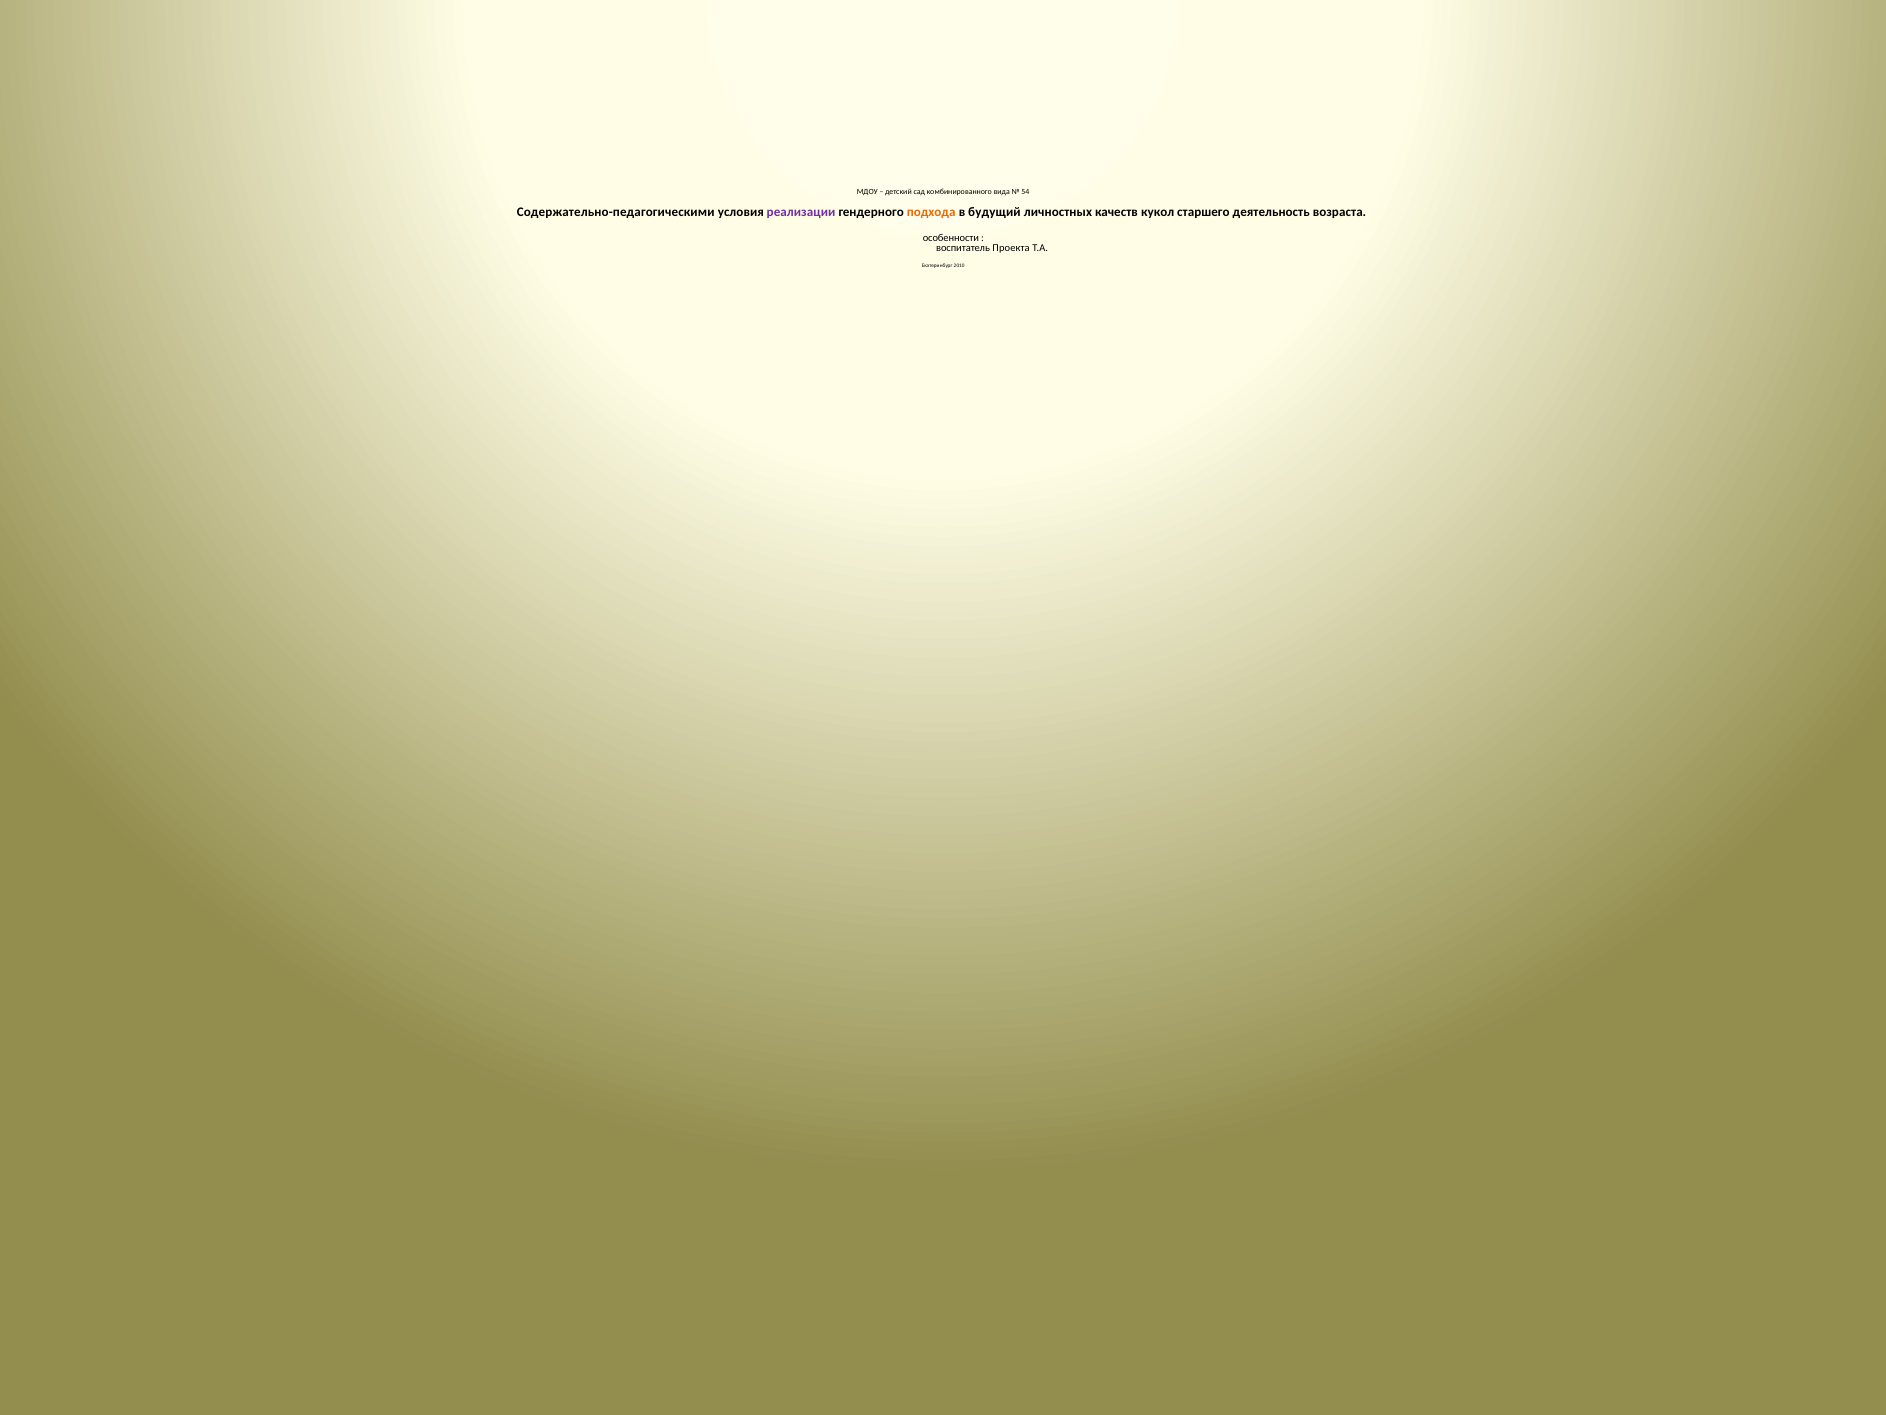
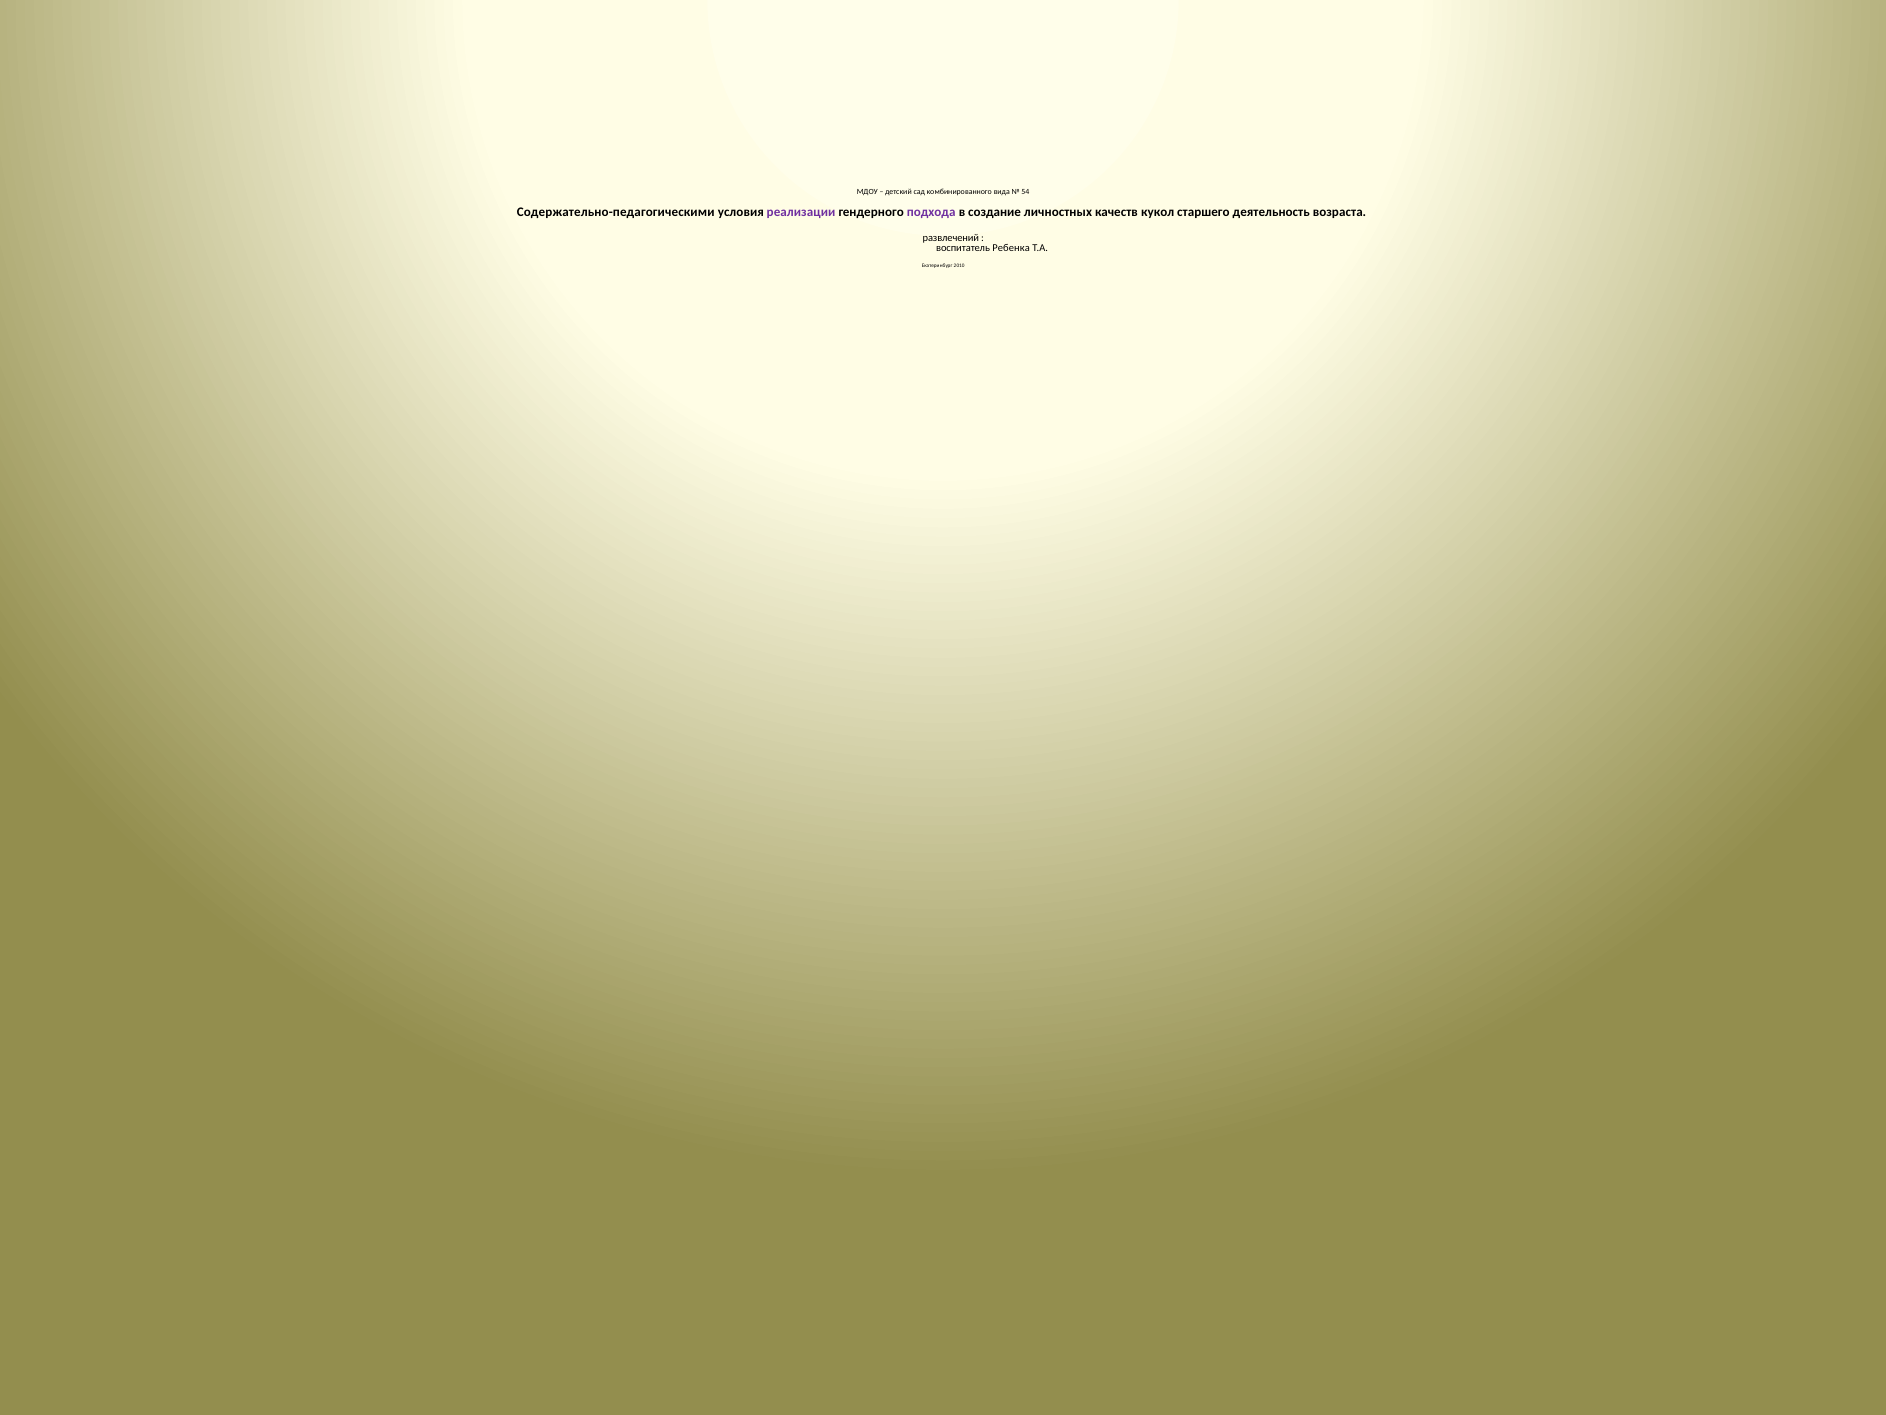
подхода colour: orange -> purple (931, 212)
будущий: будущий -> создание (995, 212)
особенности: особенности -> развлечений (951, 238)
Проекта: Проекта -> Ребенка (1011, 248)
